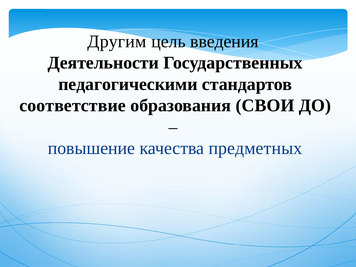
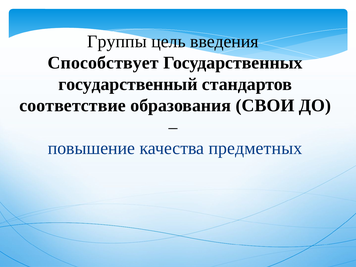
Другим: Другим -> Группы (117, 41)
Деятельности: Деятельности -> Способствует (103, 63)
педагогическими: педагогическими -> государственный (128, 84)
